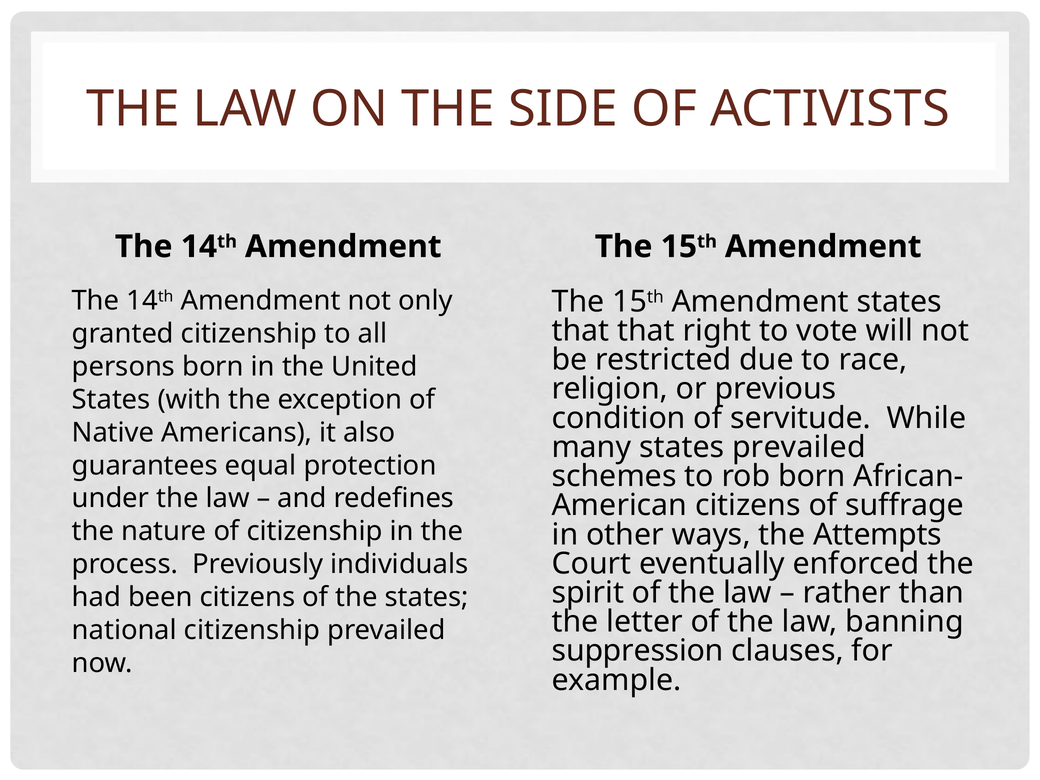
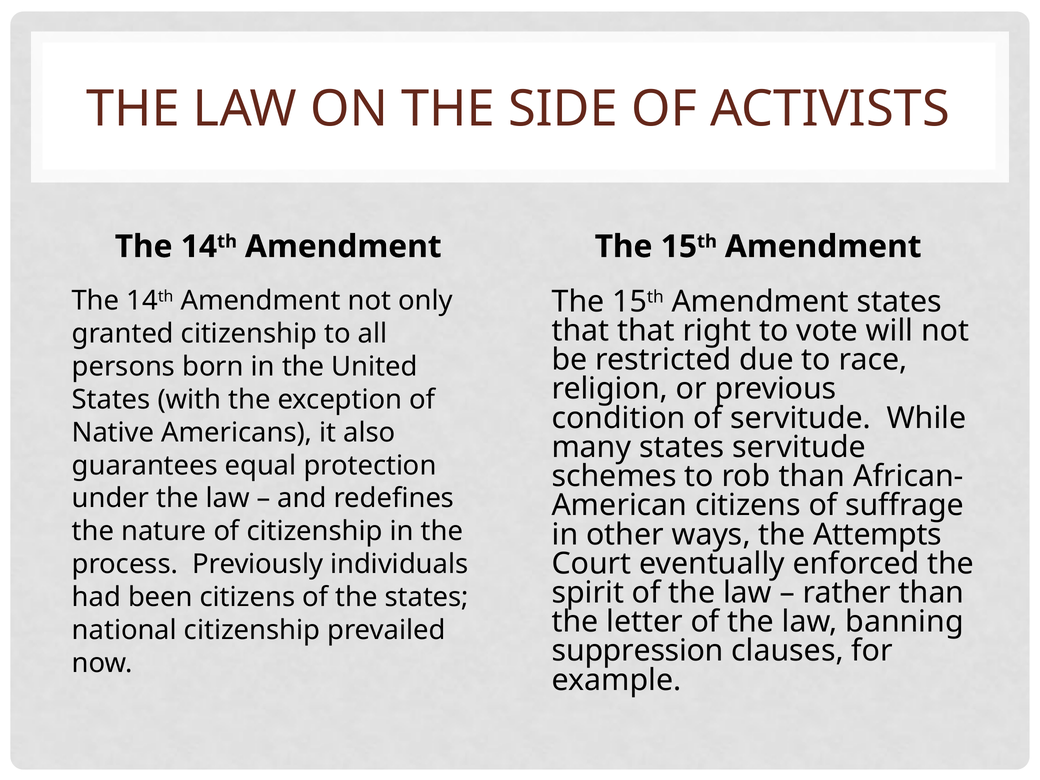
states prevailed: prevailed -> servitude (799, 447)
rob born: born -> than (812, 476)
